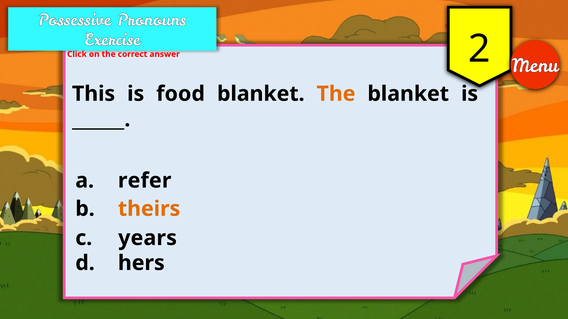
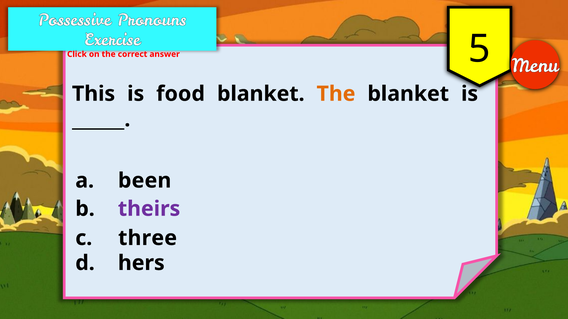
2: 2 -> 5 (479, 49)
refer: refer -> been (145, 181)
theirs colour: orange -> purple (149, 209)
years: years -> three (148, 238)
